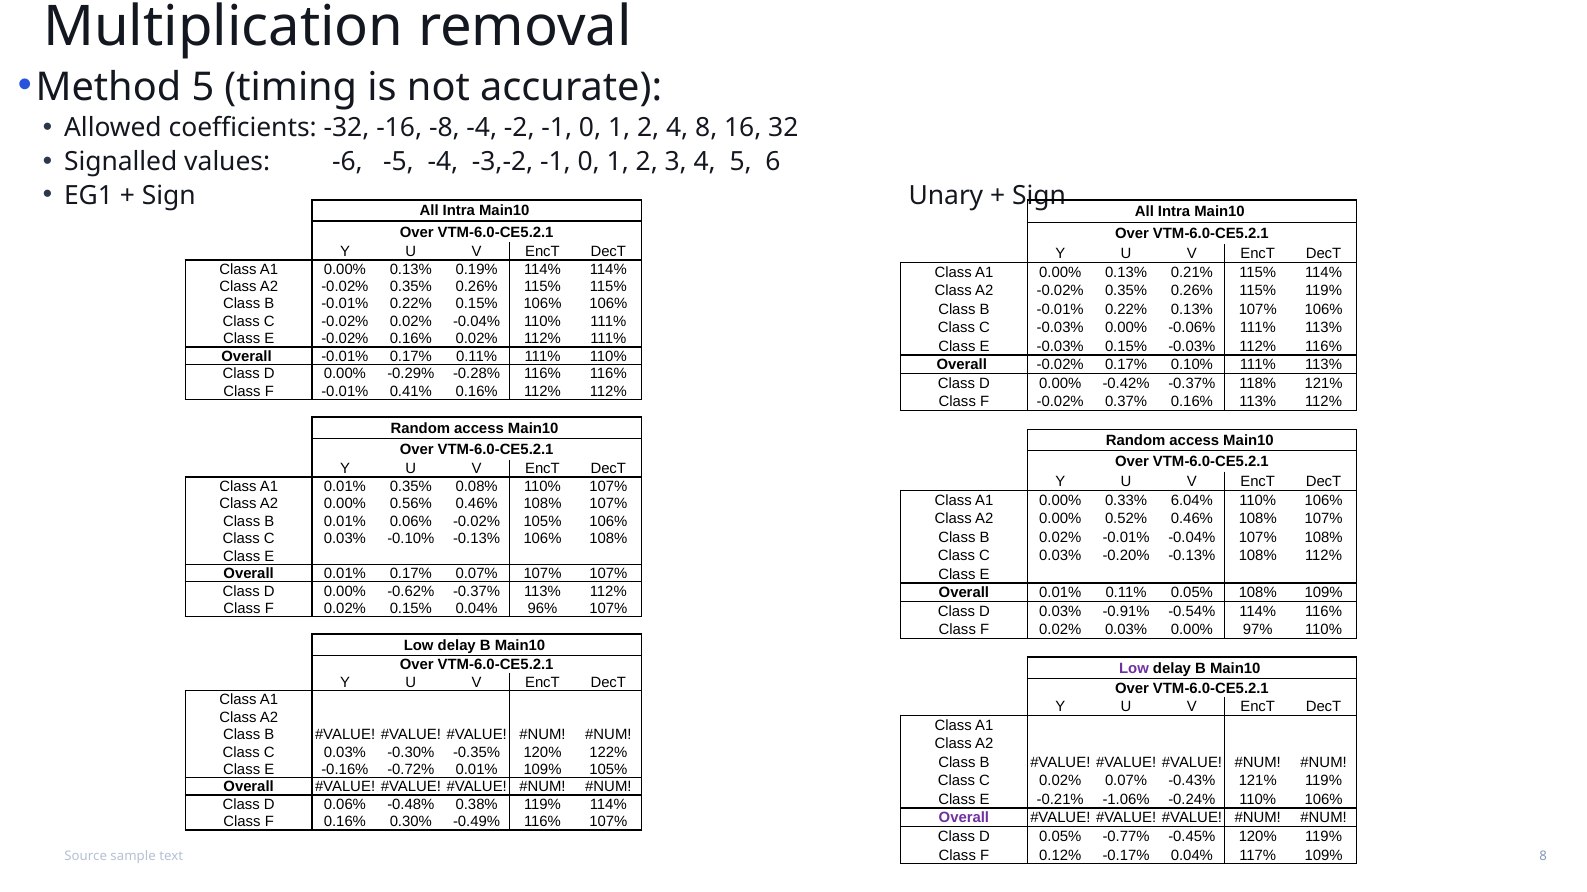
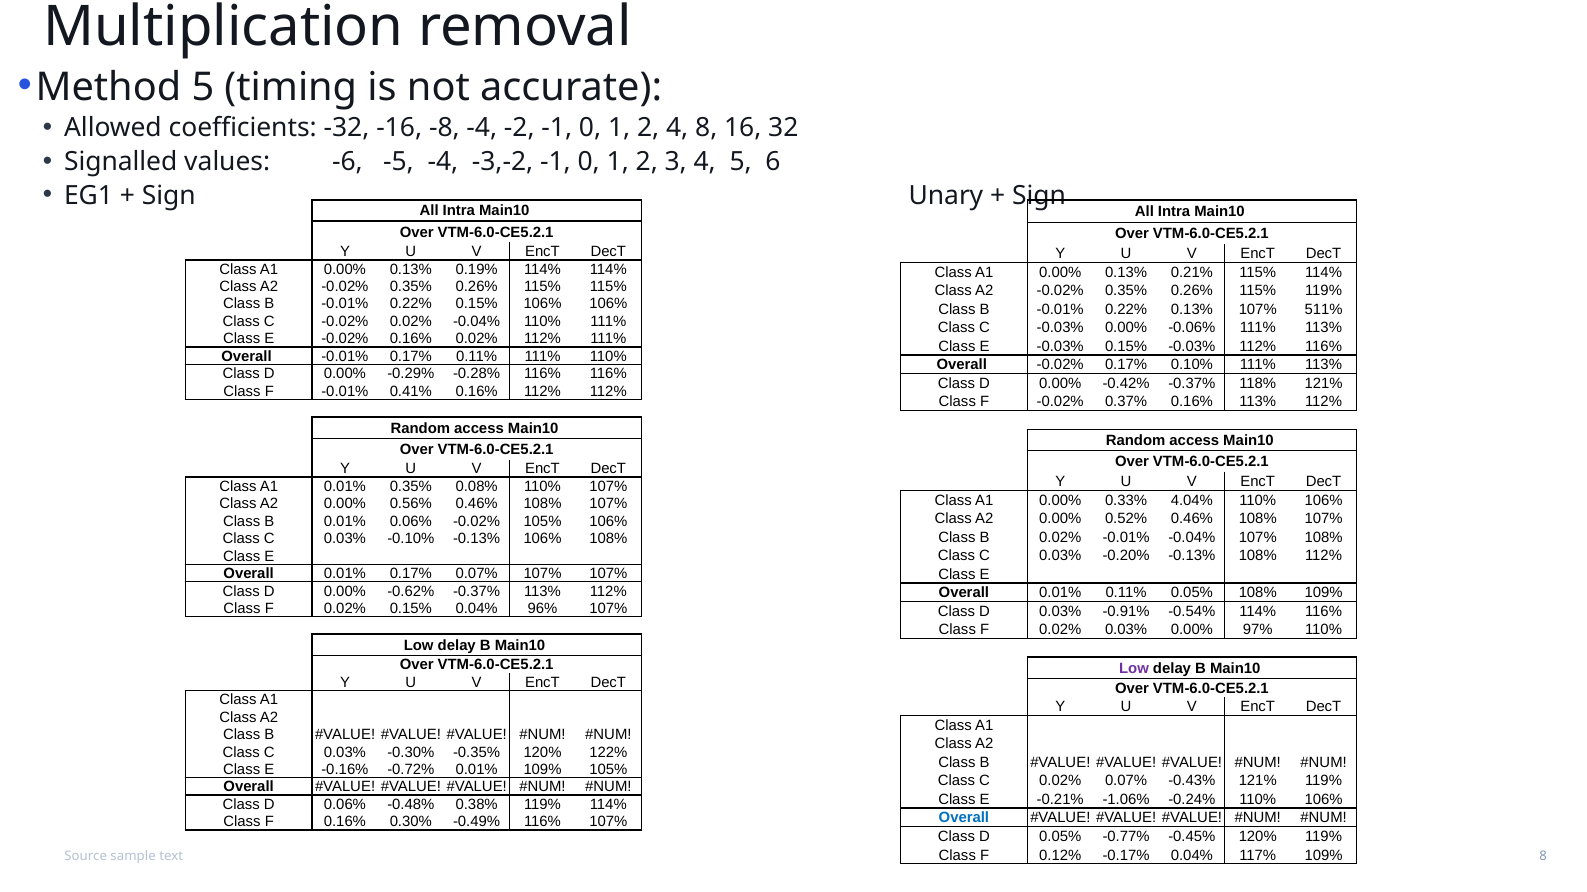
107% 106%: 106% -> 511% (1324, 310)
6.04%: 6.04% -> 4.04% (1192, 501)
Overall colour: purple -> blue (964, 819)
